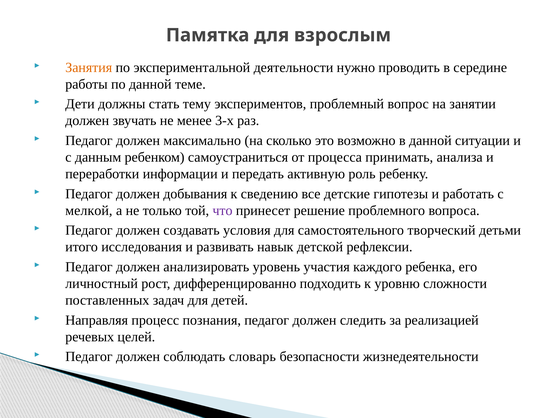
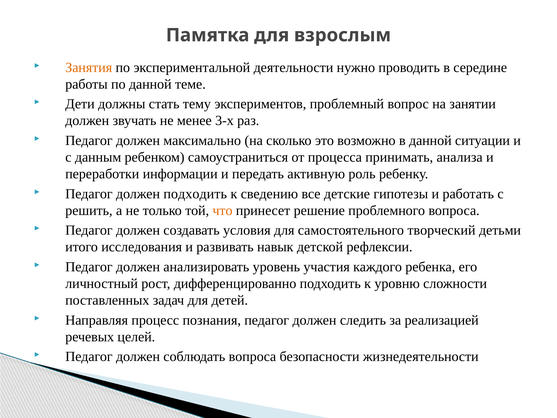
должен добывания: добывания -> подходить (195, 194)
мелкой: мелкой -> решить (89, 210)
что colour: purple -> orange (223, 210)
соблюдать словарь: словарь -> вопроса (252, 356)
